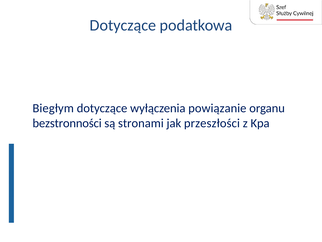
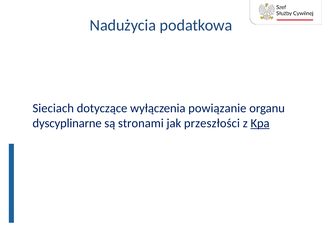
Dotyczące: Dotyczące -> Nadużycia (123, 25)
Biegłym: Biegłym -> Sieciach (53, 108)
bezstronności: bezstronności -> dyscyplinarne (67, 123)
Kpa underline: none -> present (260, 123)
